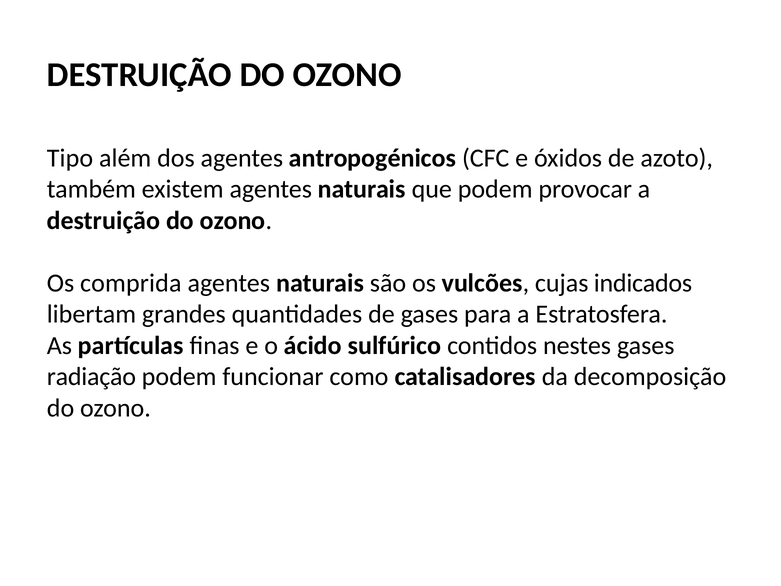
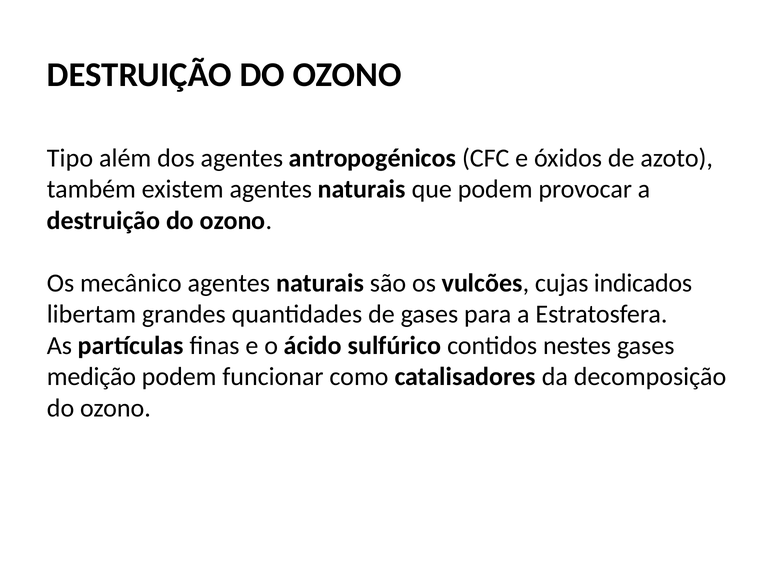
comprida: comprida -> mecânico (131, 283)
radiação: radiação -> medição (91, 377)
